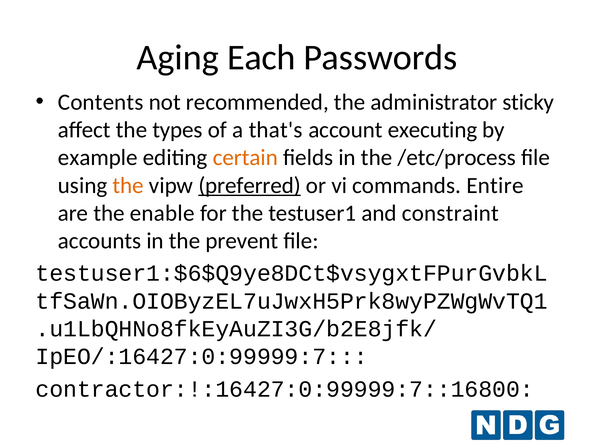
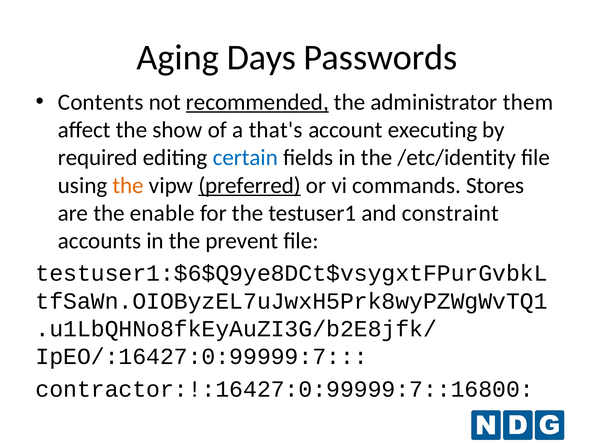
Each: Each -> Days (261, 58)
recommended underline: none -> present (257, 102)
sticky: sticky -> them (528, 102)
types: types -> show (177, 130)
example: example -> required (98, 157)
certain colour: orange -> blue (245, 157)
/etc/process: /etc/process -> /etc/identity (457, 157)
Entire: Entire -> Stores (495, 185)
